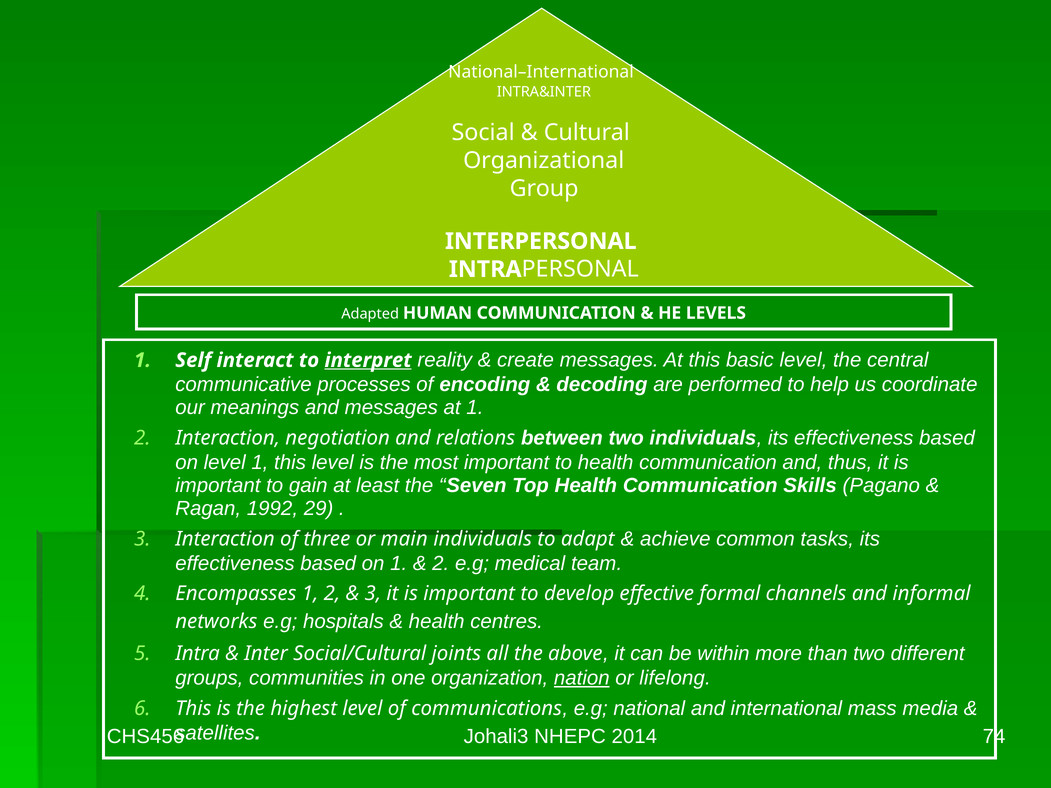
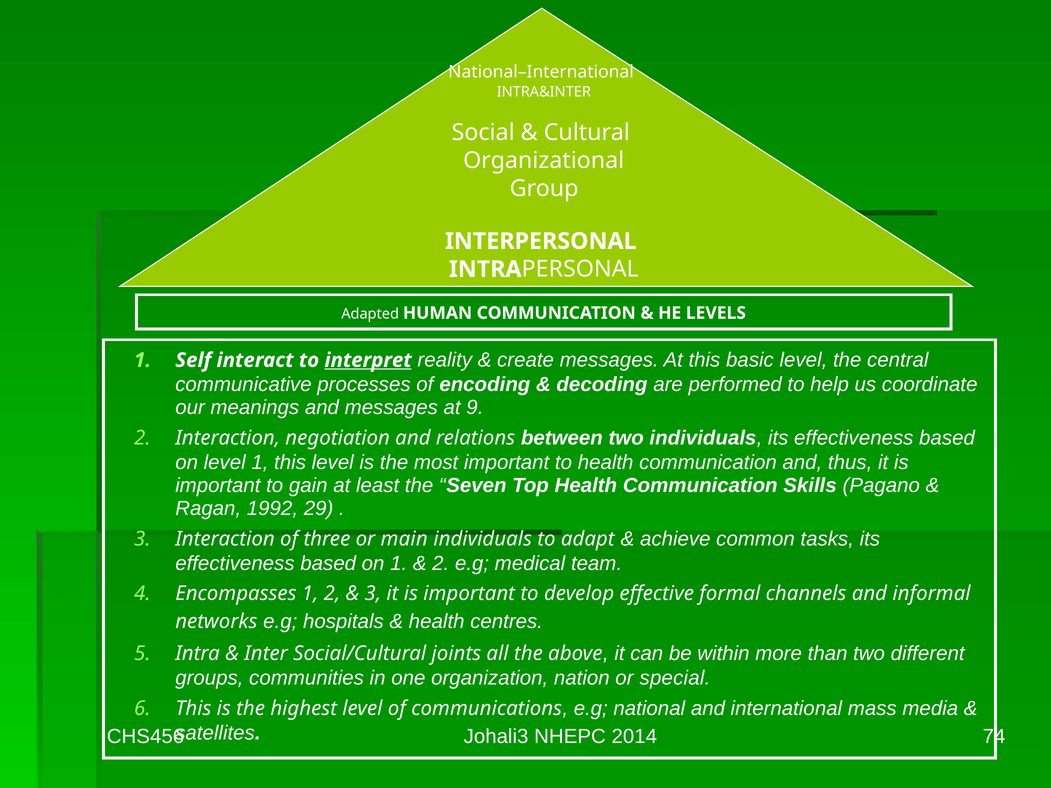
at 1: 1 -> 9 (475, 408)
nation underline: present -> none (582, 678)
lifelong: lifelong -> special (675, 678)
